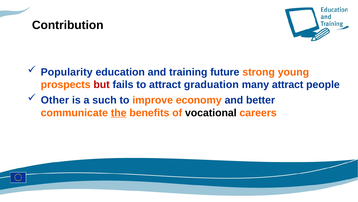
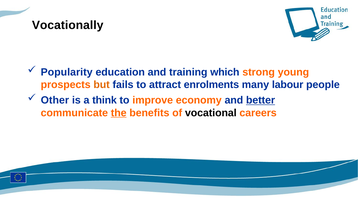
Contribution: Contribution -> Vocationally (68, 25)
future: future -> which (225, 72)
but colour: red -> orange (102, 84)
graduation: graduation -> enrolments (211, 84)
many attract: attract -> labour (288, 84)
such: such -> think (105, 100)
better underline: none -> present (261, 100)
